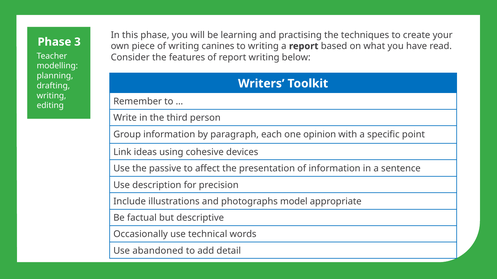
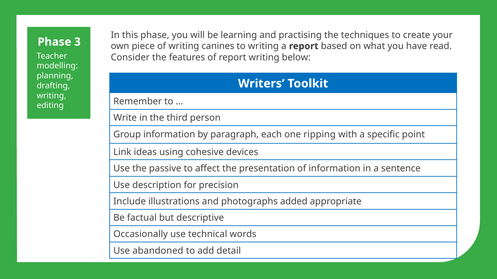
opinion: opinion -> ripping (320, 135)
model: model -> added (294, 202)
